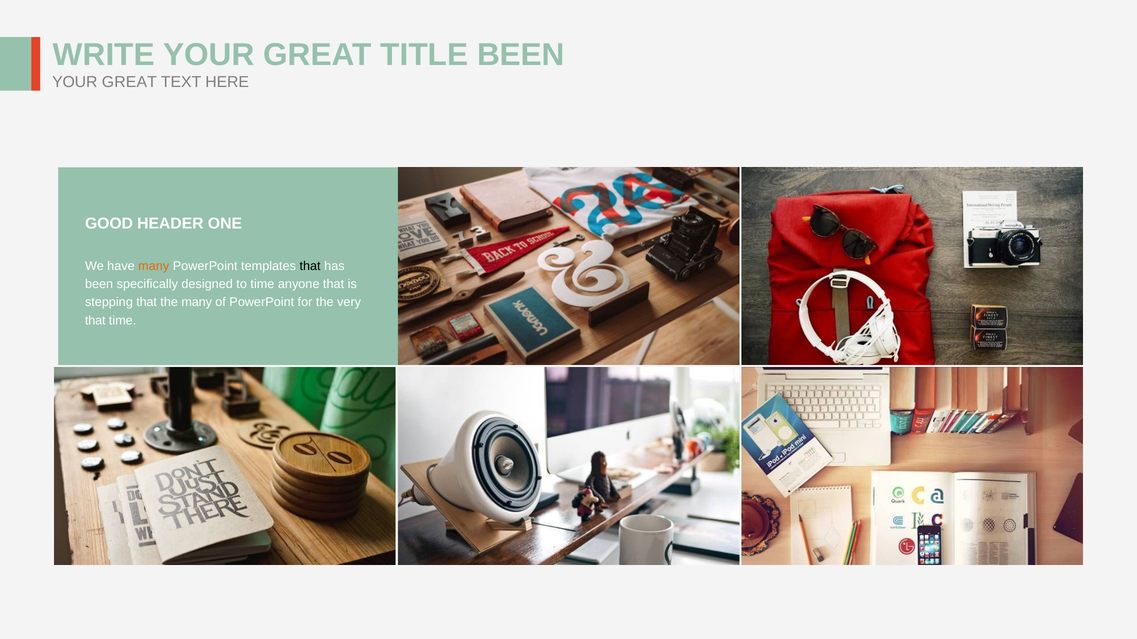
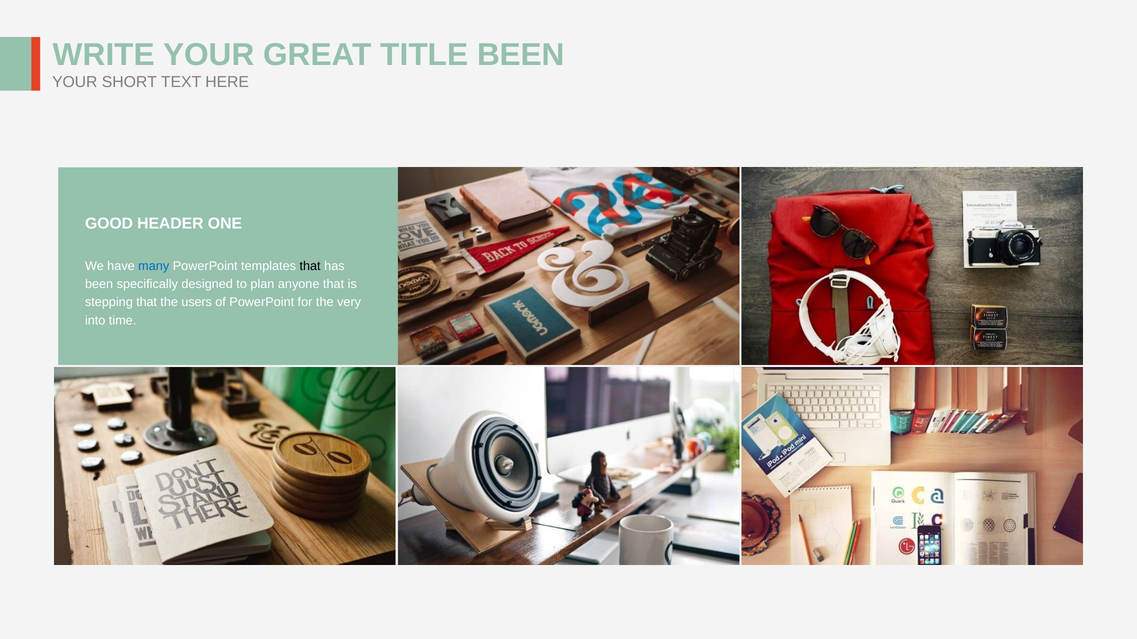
GREAT: GREAT -> SHORT (129, 82)
many colour: orange -> blue (154, 266)
to time: time -> plan (262, 284)
the many: many -> users (197, 302)
that: that -> into (95, 321)
